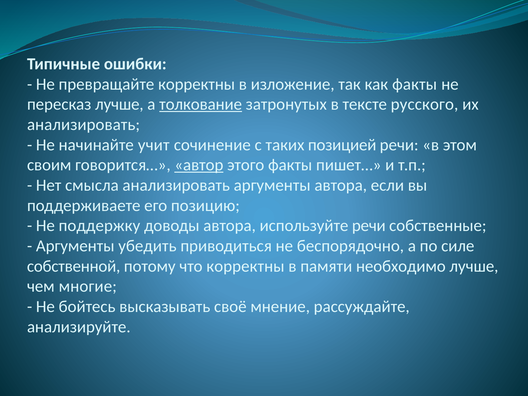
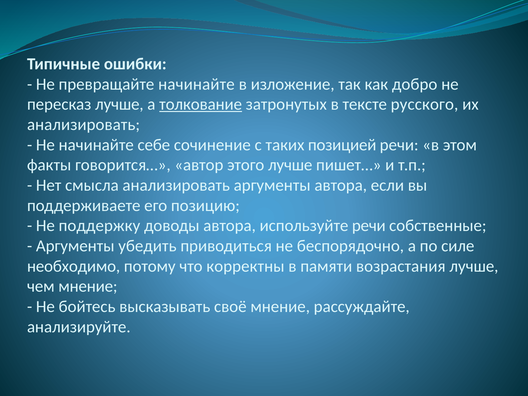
превращайте корректны: корректны -> начинайте (196, 84)
как факты: факты -> добро (415, 84)
учит: учит -> себе (154, 145)
своим: своим -> факты (49, 165)
автор underline: present -> none (199, 165)
этого факты: факты -> лучше (290, 165)
собственной: собственной -> необходимо (74, 266)
необходимо: необходимо -> возрастания (401, 266)
чем многие: многие -> мнение (88, 286)
